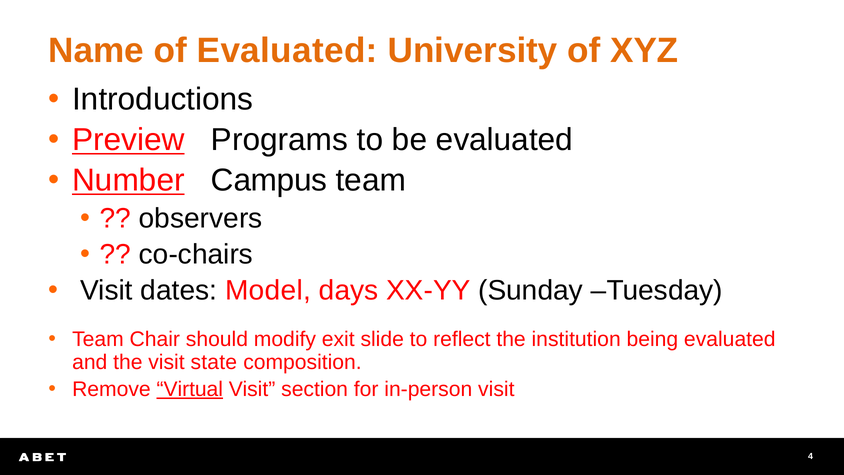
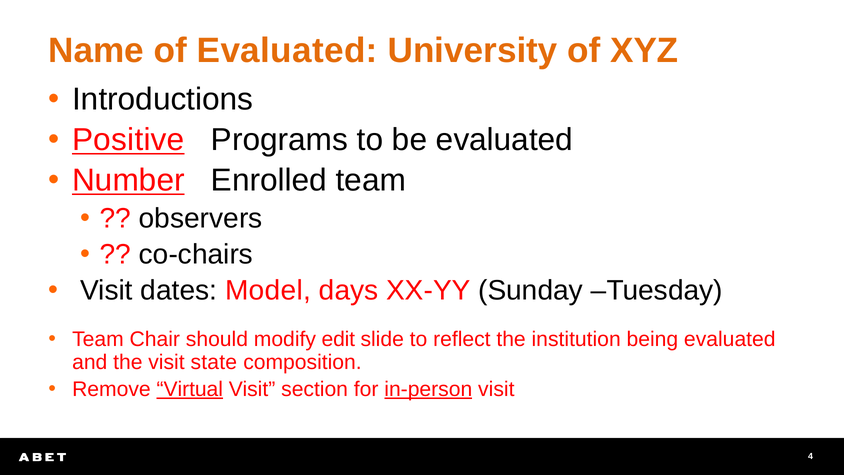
Preview: Preview -> Positive (128, 140)
Campus: Campus -> Enrolled (269, 180)
exit: exit -> edit (338, 339)
in-person underline: none -> present (428, 389)
